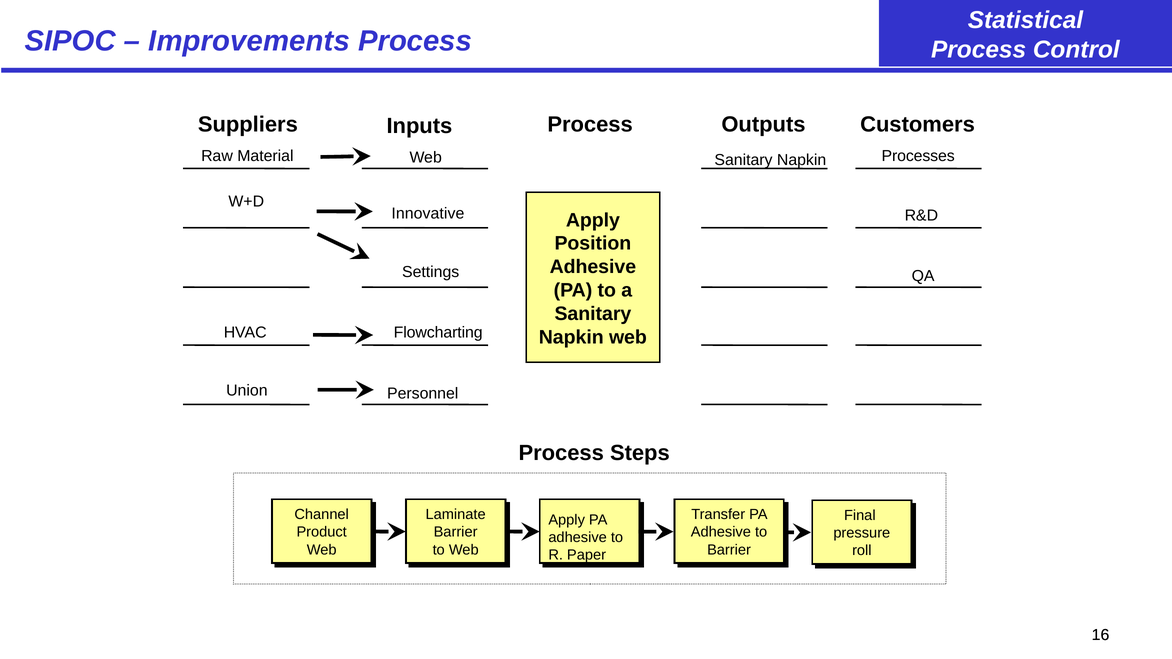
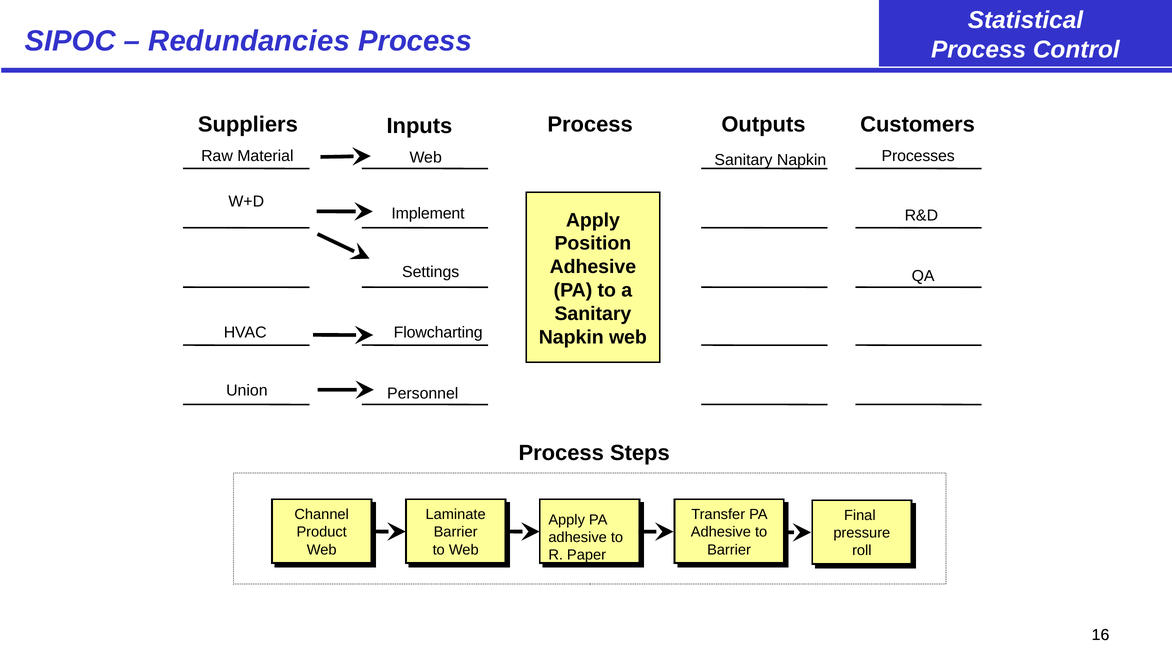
Improvements: Improvements -> Redundancies (249, 41)
Innovative: Innovative -> Implement (428, 214)
